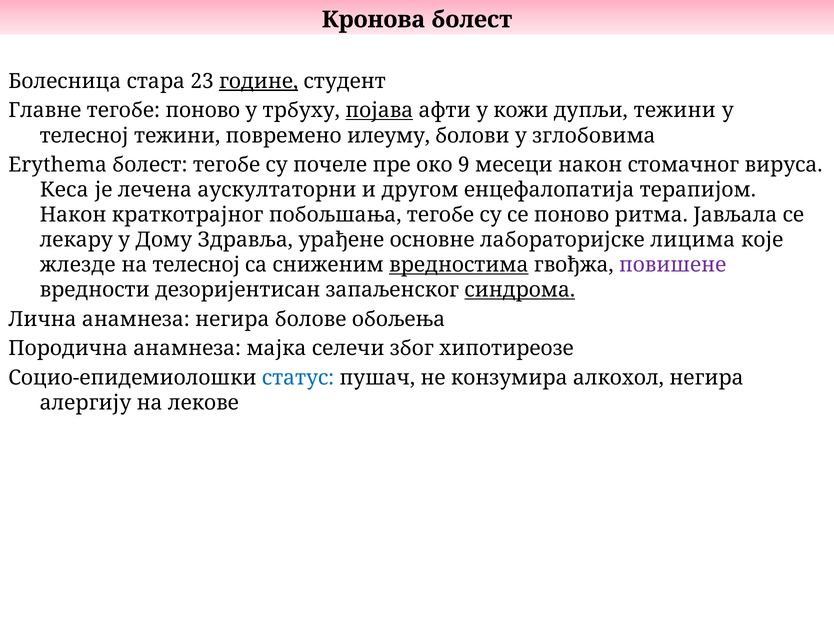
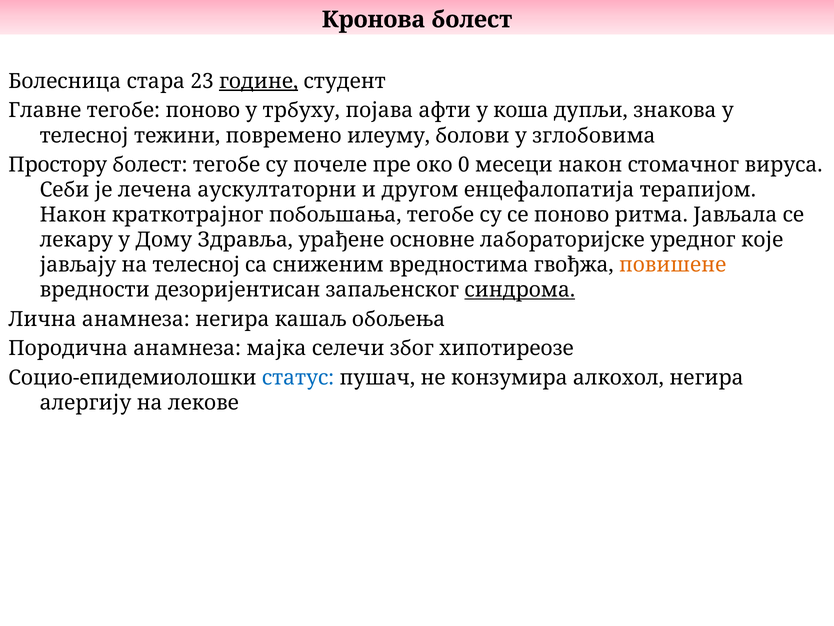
појава underline: present -> none (379, 111)
кожи: кожи -> коша (521, 111)
дупљи тежини: тежини -> знакова (675, 111)
Erythema: Erythema -> Простору (58, 165)
9: 9 -> 0 (464, 165)
Кеса: Кеса -> Себи (64, 190)
лицима: лицима -> уредног (693, 240)
жлезде: жлезде -> јављају (78, 265)
вредностима underline: present -> none (459, 265)
повишене colour: purple -> orange (673, 265)
болове: болове -> кашаљ (311, 319)
